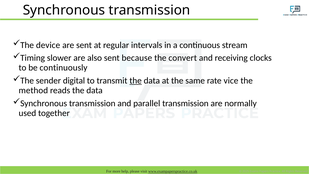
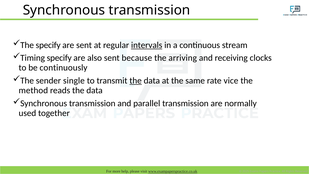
The device: device -> specify (48, 45)
intervals underline: none -> present (147, 45)
Timing slower: slower -> specify (59, 58)
convert: convert -> arriving (183, 58)
digital: digital -> single (74, 81)
